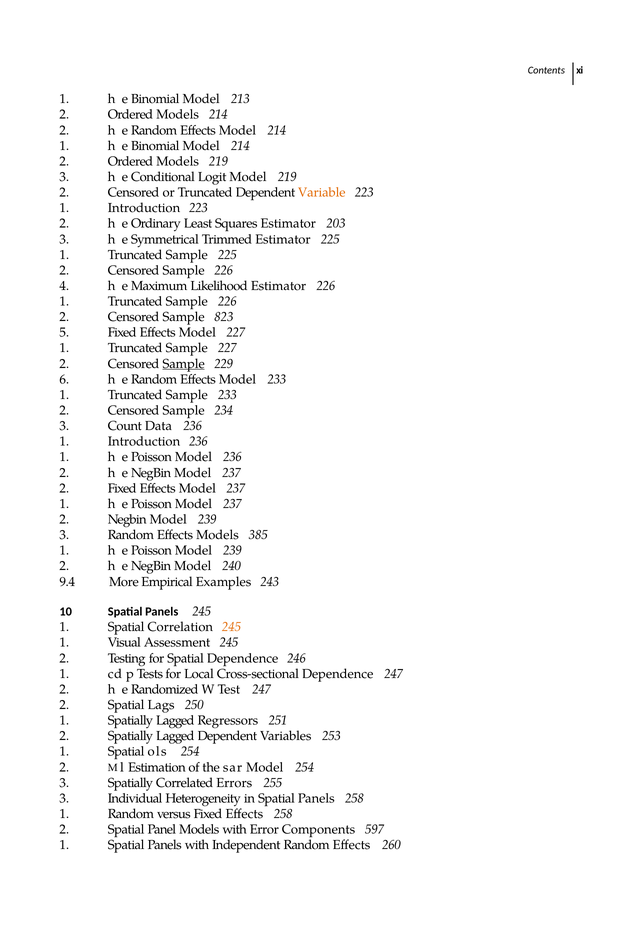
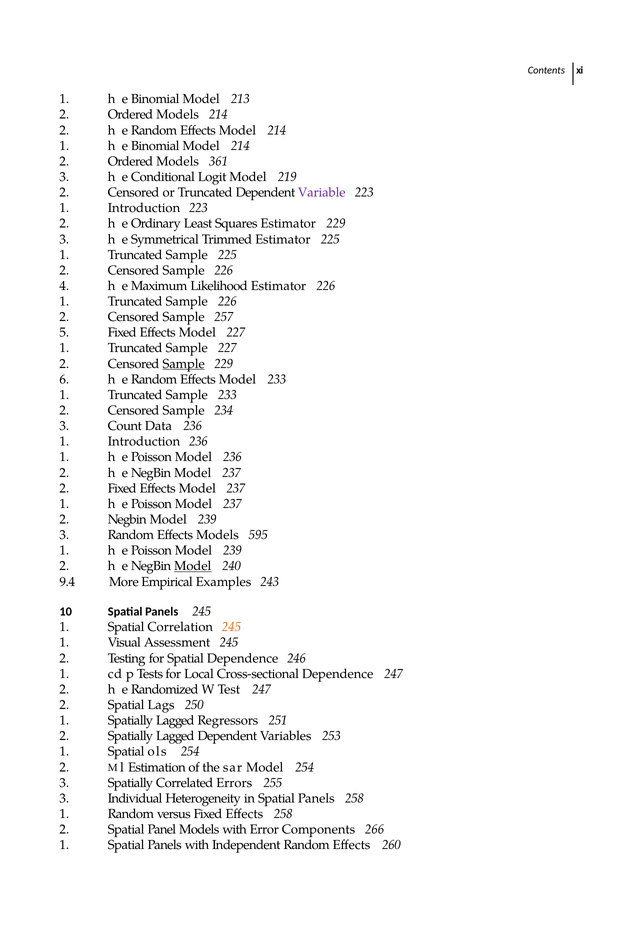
Models 219: 219 -> 361 (218, 161)
Variable colour: orange -> purple (322, 192)
Estimator 203: 203 -> 229 (336, 224)
823: 823 -> 257 (224, 317)
385: 385 -> 595 (258, 535)
Model underline: none -> present (193, 566)
597: 597 -> 266 (375, 829)
